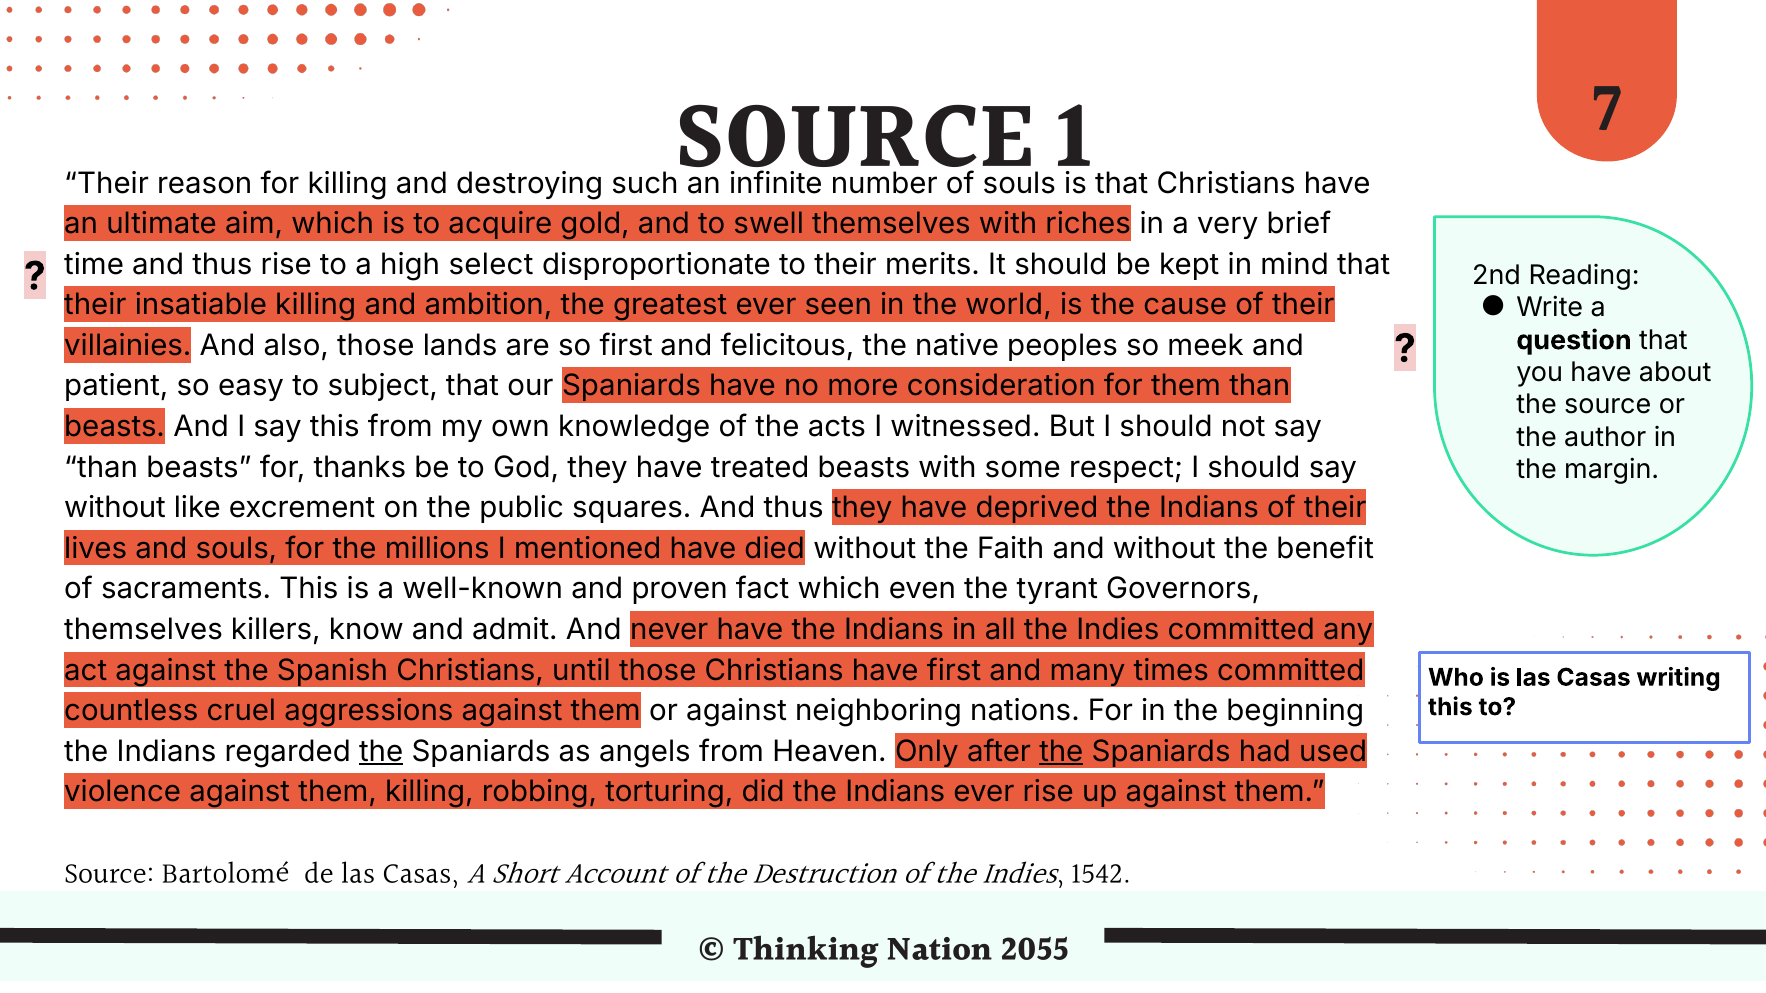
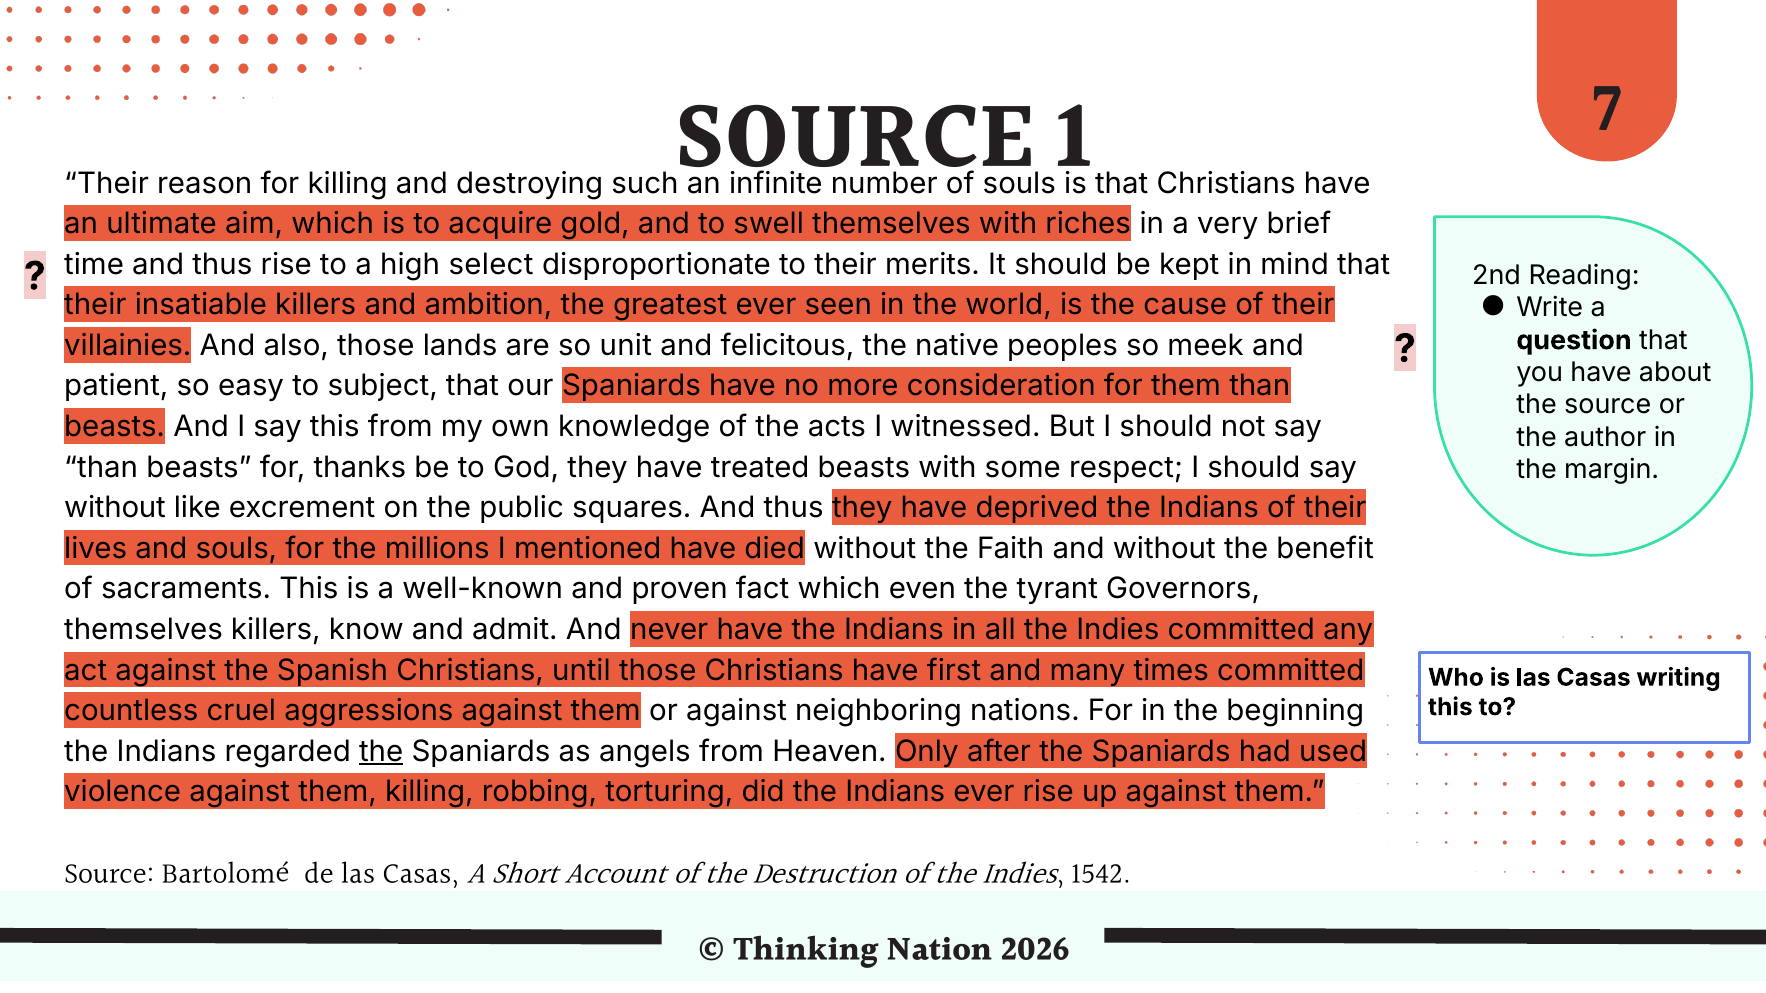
insatiable killing: killing -> killers (316, 305)
so first: first -> unit (626, 346)
the underline: present -> none (1061, 752)
2055: 2055 -> 2026 (1035, 951)
